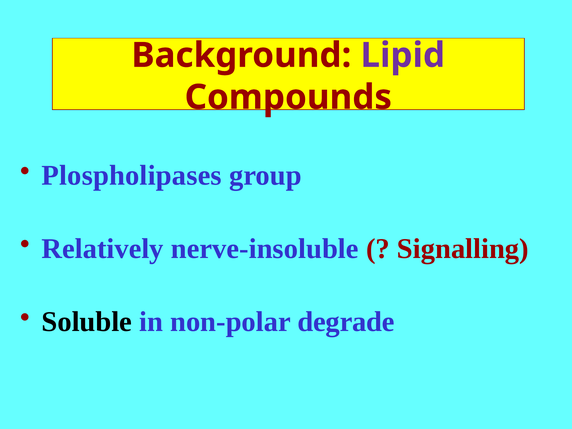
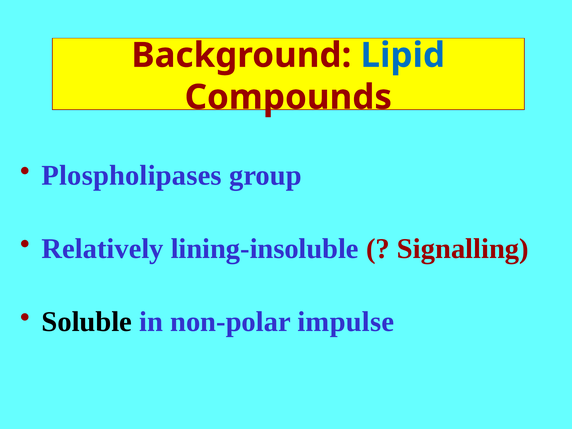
Lipid colour: purple -> blue (403, 55)
nerve-insoluble: nerve-insoluble -> lining-insoluble (265, 249)
degrade: degrade -> impulse (346, 322)
